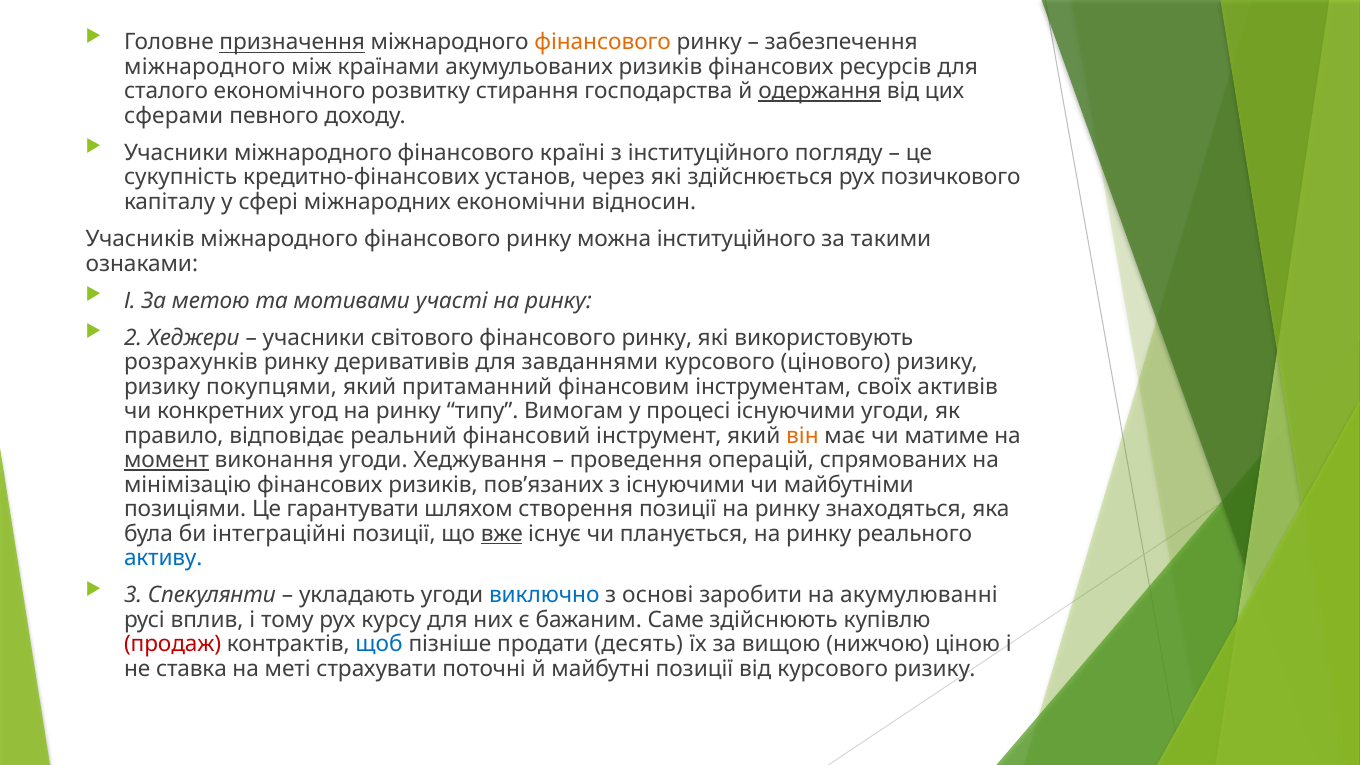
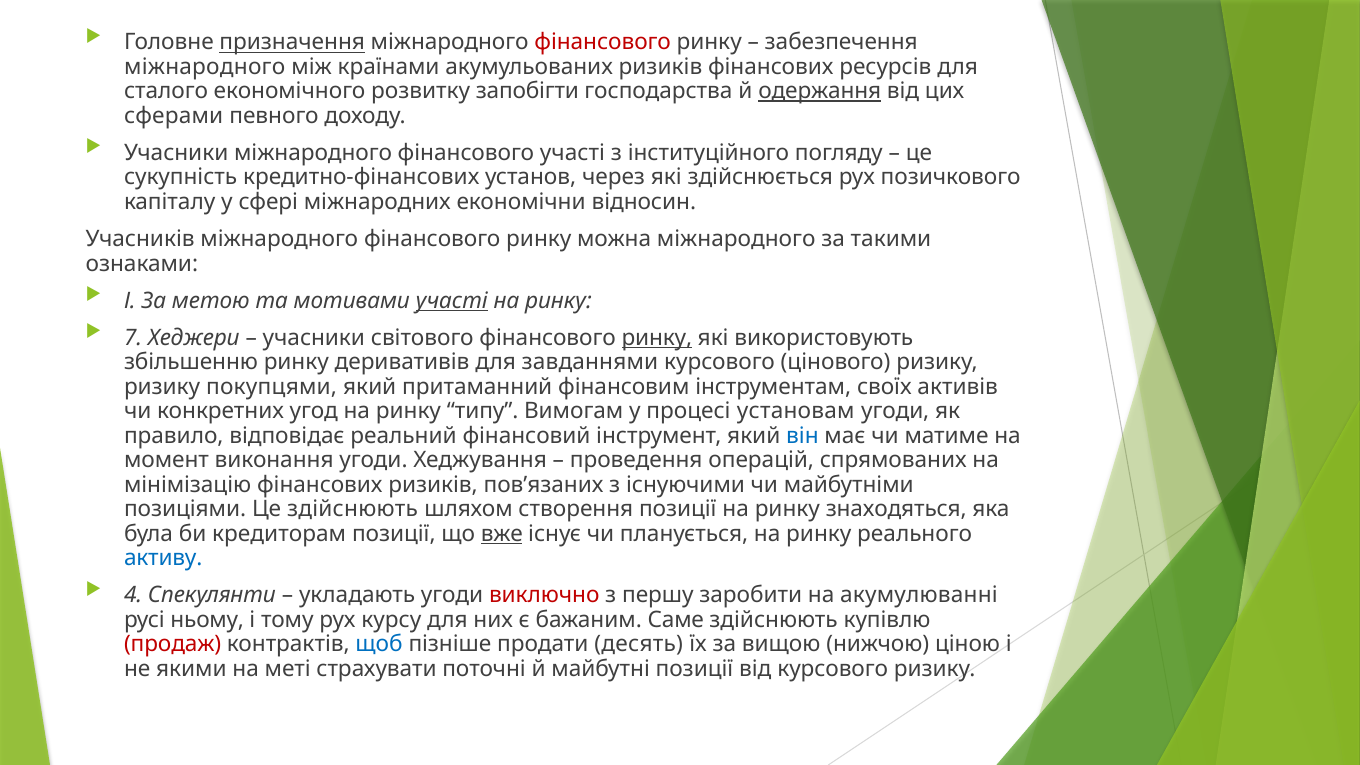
фінансового colour: orange -> red (603, 42)
стирання: стирання -> запобігти (527, 91)
фінансового країні: країні -> участі (572, 153)
можна інституційного: інституційного -> міжнародного (736, 239)
участі underline: none -> present (452, 301)
2: 2 -> 7 (133, 338)
ринку underline: none -> present (657, 338)
розрахунків: розрахунків -> збільшенню (191, 362)
процесі існуючими: існуючими -> установам (796, 411)
він colour: orange -> blue (802, 436)
момент underline: present -> none (166, 460)
Це гарантувати: гарантувати -> здійснюють (353, 509)
інтеграційні: інтеграційні -> кредиторам (279, 534)
3: 3 -> 4 (133, 595)
виключно colour: blue -> red (544, 595)
основі: основі -> першу (658, 595)
вплив: вплив -> ньому (207, 620)
ставка: ставка -> якими (191, 669)
